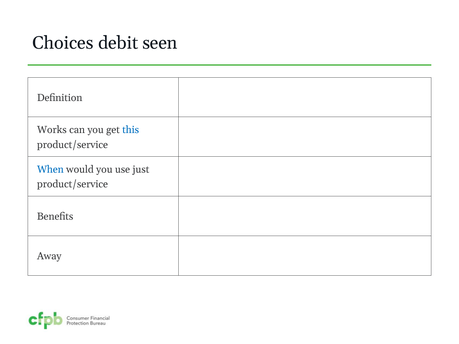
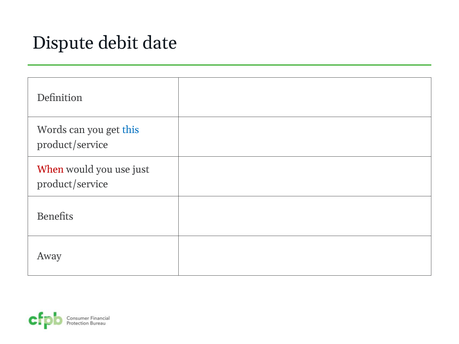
Choices: Choices -> Dispute (63, 43)
seen: seen -> date (160, 43)
Works: Works -> Words (52, 130)
When colour: blue -> red (50, 170)
